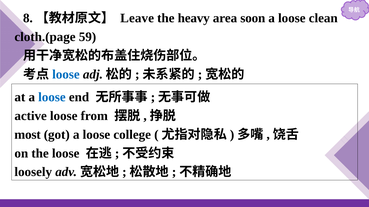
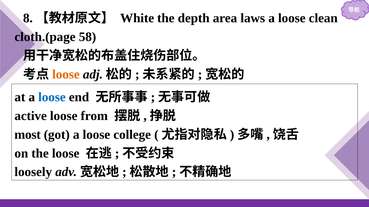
Leave: Leave -> White (137, 18)
heavy: heavy -> depth (194, 18)
soon: soon -> laws (253, 18)
59: 59 -> 58 (88, 37)
loose colour: blue -> orange (66, 74)
